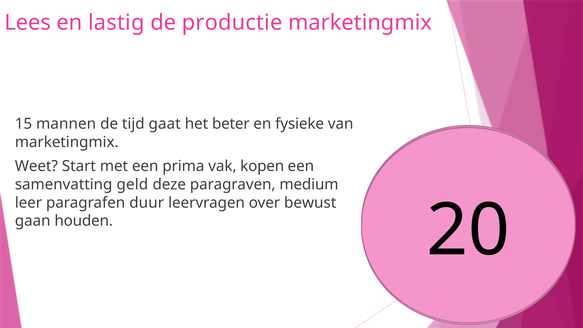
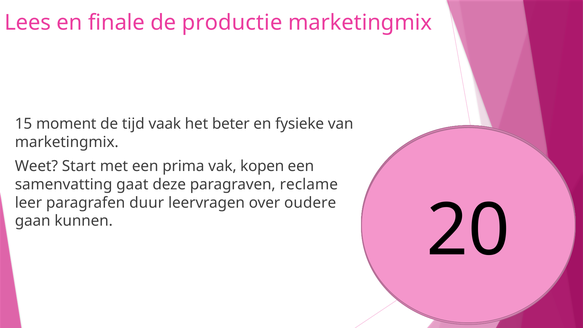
lastig: lastig -> finale (116, 23)
mannen: mannen -> moment (66, 124)
gaat: gaat -> vaak (165, 124)
geld: geld -> gaat (132, 184)
medium: medium -> reclame (309, 184)
bewust: bewust -> oudere (310, 203)
houden: houden -> kunnen (84, 221)
